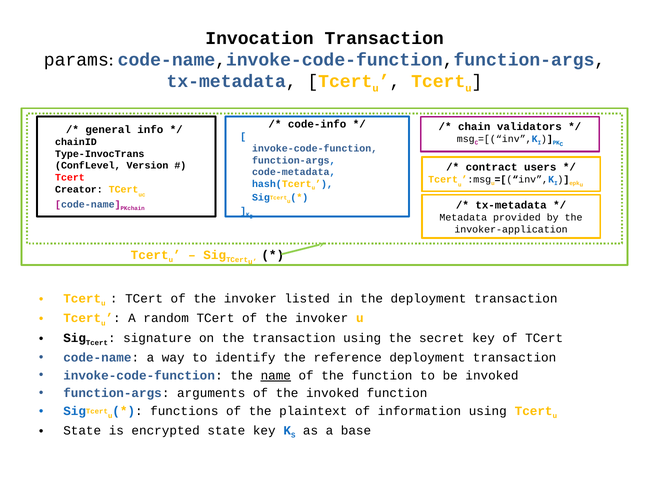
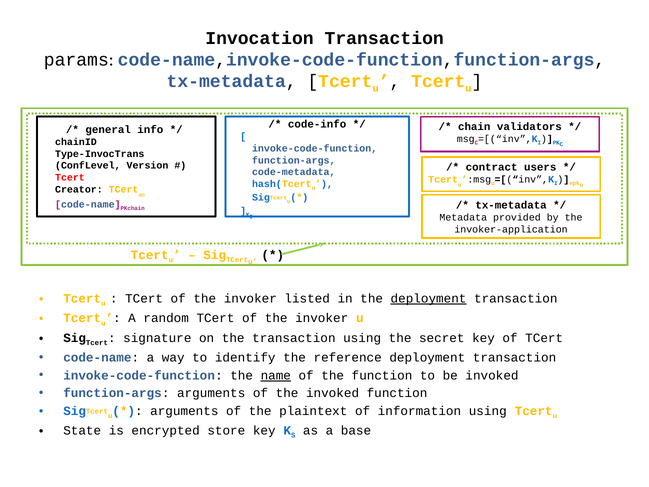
deployment underline: none -> present (429, 298)
functions: functions -> arguments (184, 411)
encrypted state: state -> store (226, 430)
